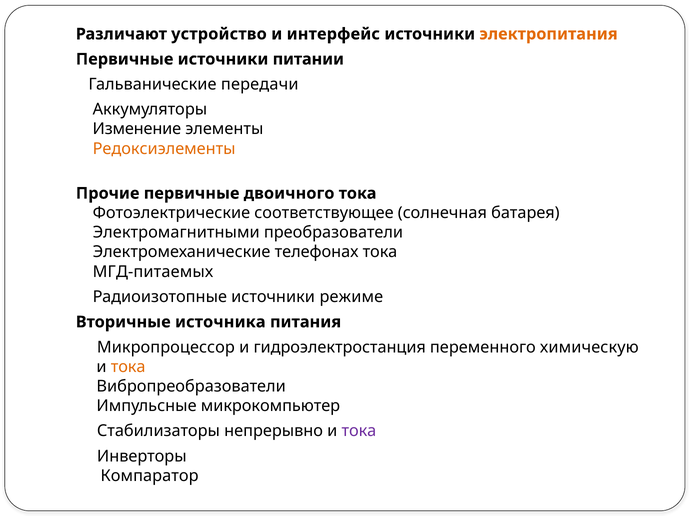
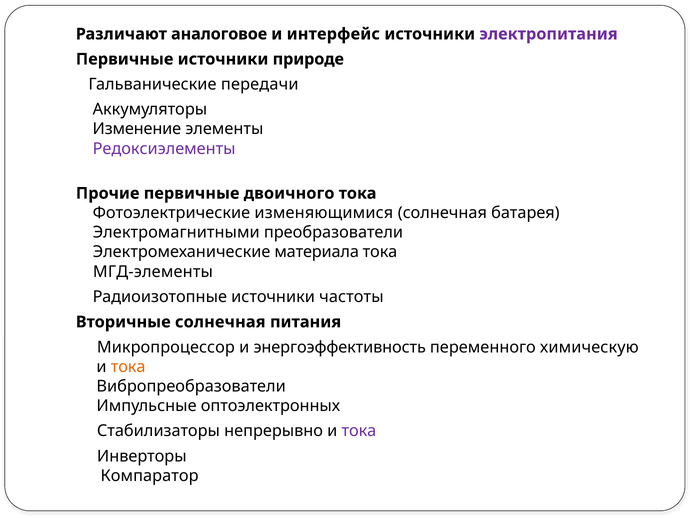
устройство: устройство -> аналоговое (219, 34)
электропитания colour: orange -> purple (548, 34)
питании: питании -> природе (308, 59)
Редоксиэлементы colour: orange -> purple (164, 148)
соответствующее: соответствующее -> изменяющимися (324, 213)
телефонах: телефонах -> материала (317, 252)
МГД-питаемых: МГД-питаемых -> МГД-элементы (153, 271)
режиме: режиме -> частоты (351, 297)
Вторичные источника: источника -> солнечная (220, 322)
гидроэлектростанция: гидроэлектростанция -> энергоэффективность (340, 347)
микрокомпьютер: микрокомпьютер -> оптоэлектронных (270, 405)
